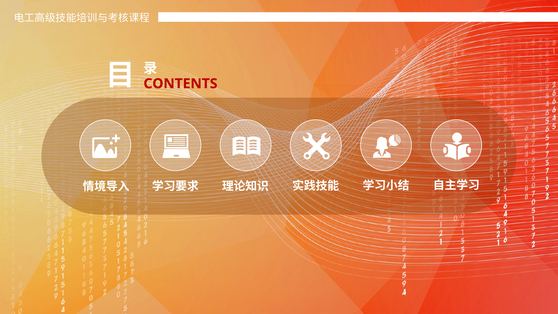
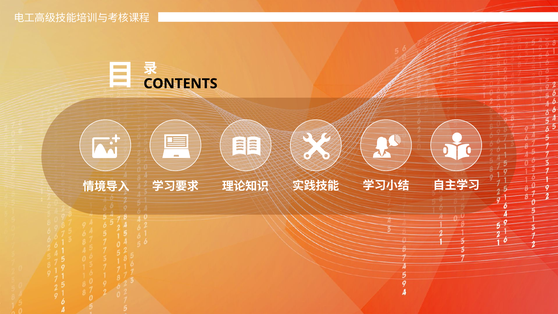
CONTENTS colour: red -> black (180, 84)
